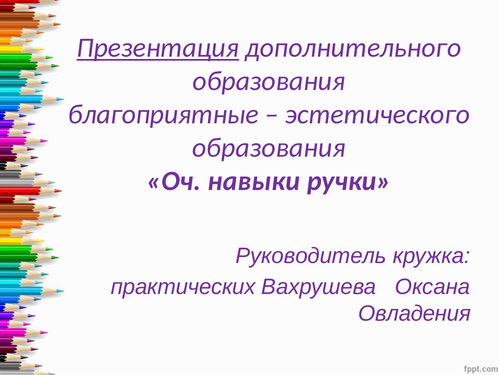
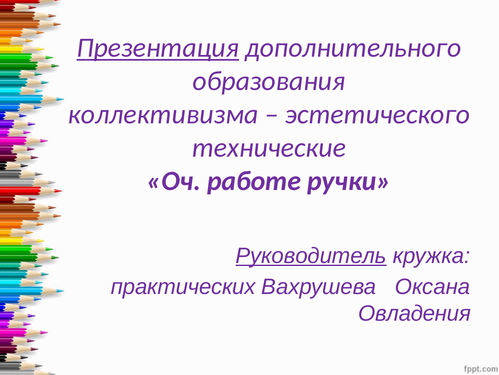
благоприятные: благоприятные -> коллективизма (163, 114)
образования: образования -> технические (269, 147)
навыки: навыки -> работе (254, 181)
Руководитель underline: none -> present (311, 255)
